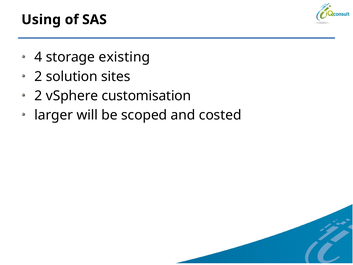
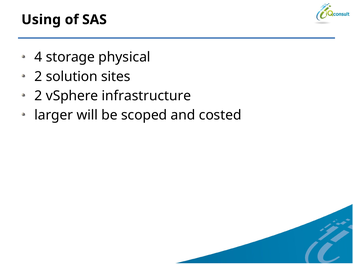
existing: existing -> physical (124, 57)
customisation: customisation -> infrastructure (146, 96)
